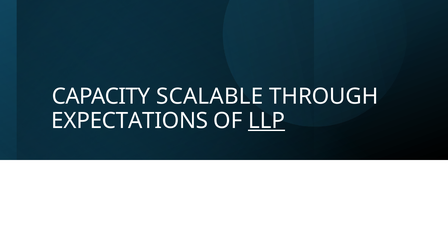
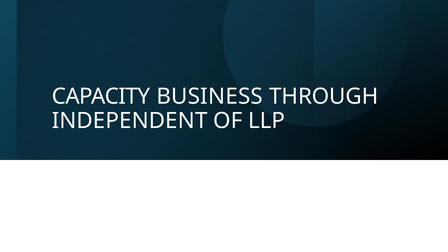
SCALABLE: SCALABLE -> BUSINESS (210, 97)
EXPECTATIONS: EXPECTATIONS -> INDEPENDENT (130, 121)
LLP underline: present -> none (267, 121)
